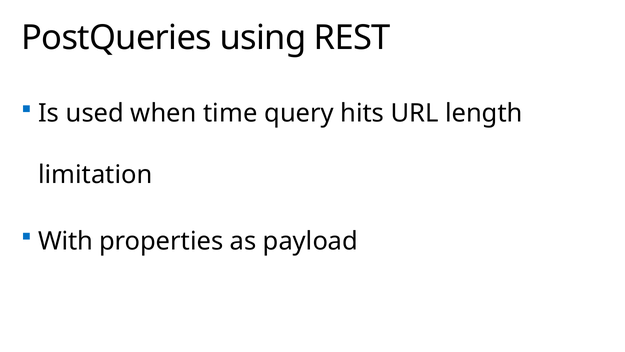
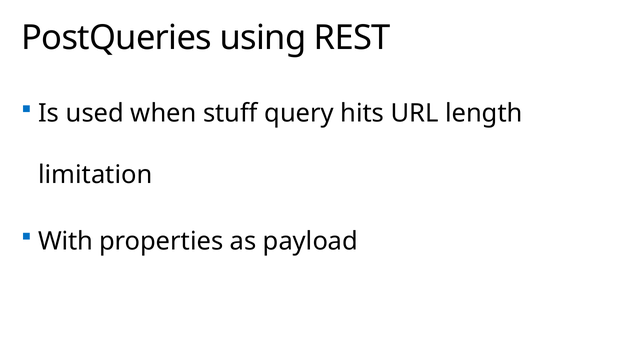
time: time -> stuff (230, 113)
